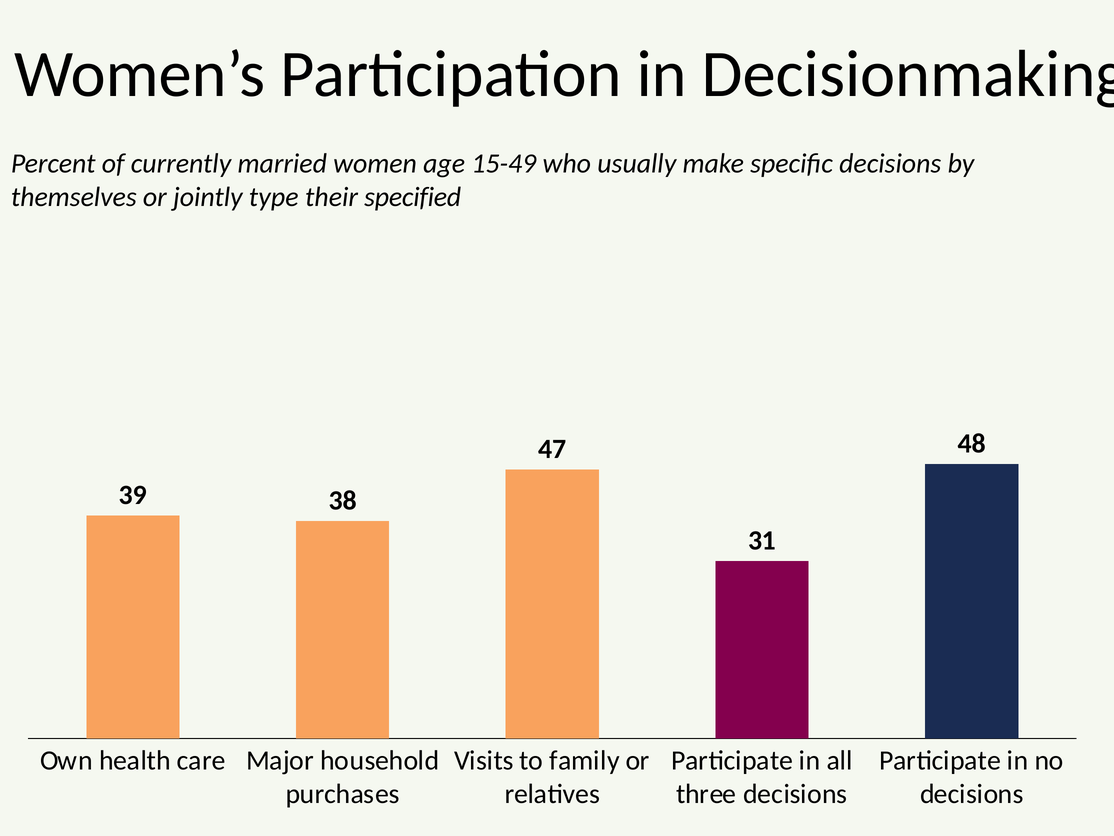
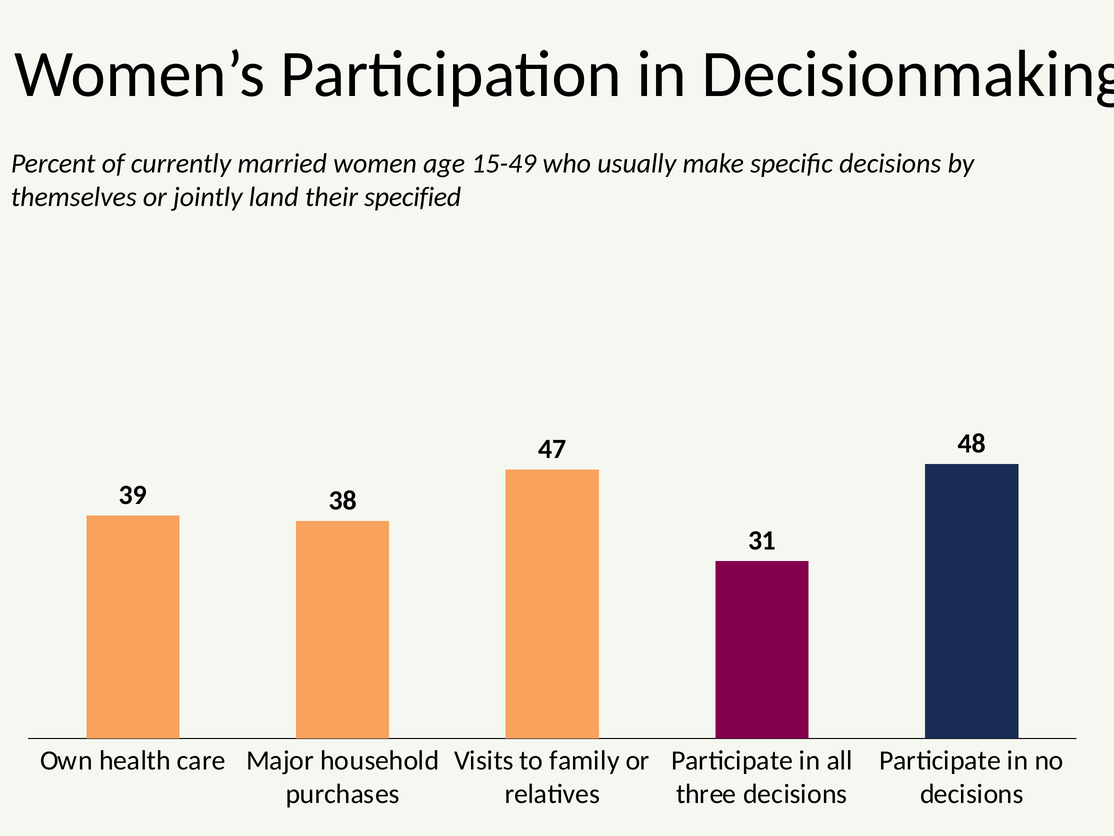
type: type -> land (274, 197)
